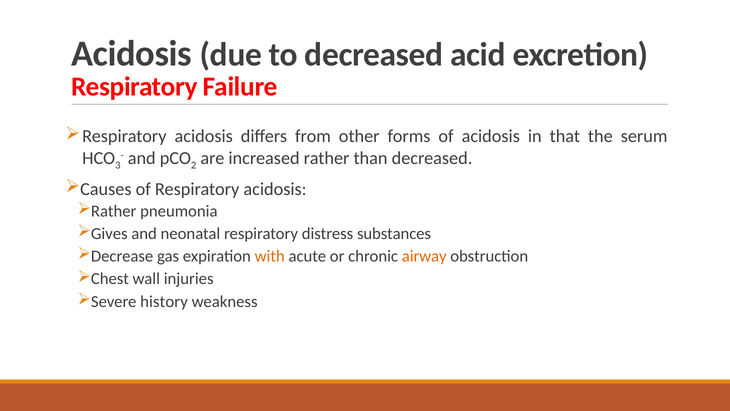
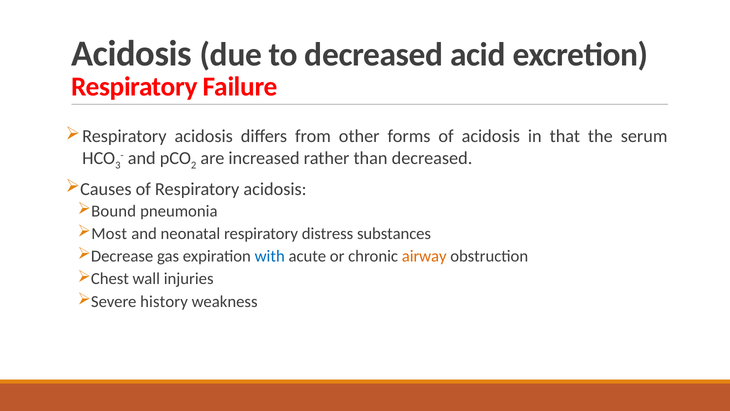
Rather: Rather -> Bound (114, 211)
Gives: Gives -> Most (109, 233)
with colour: orange -> blue (270, 256)
